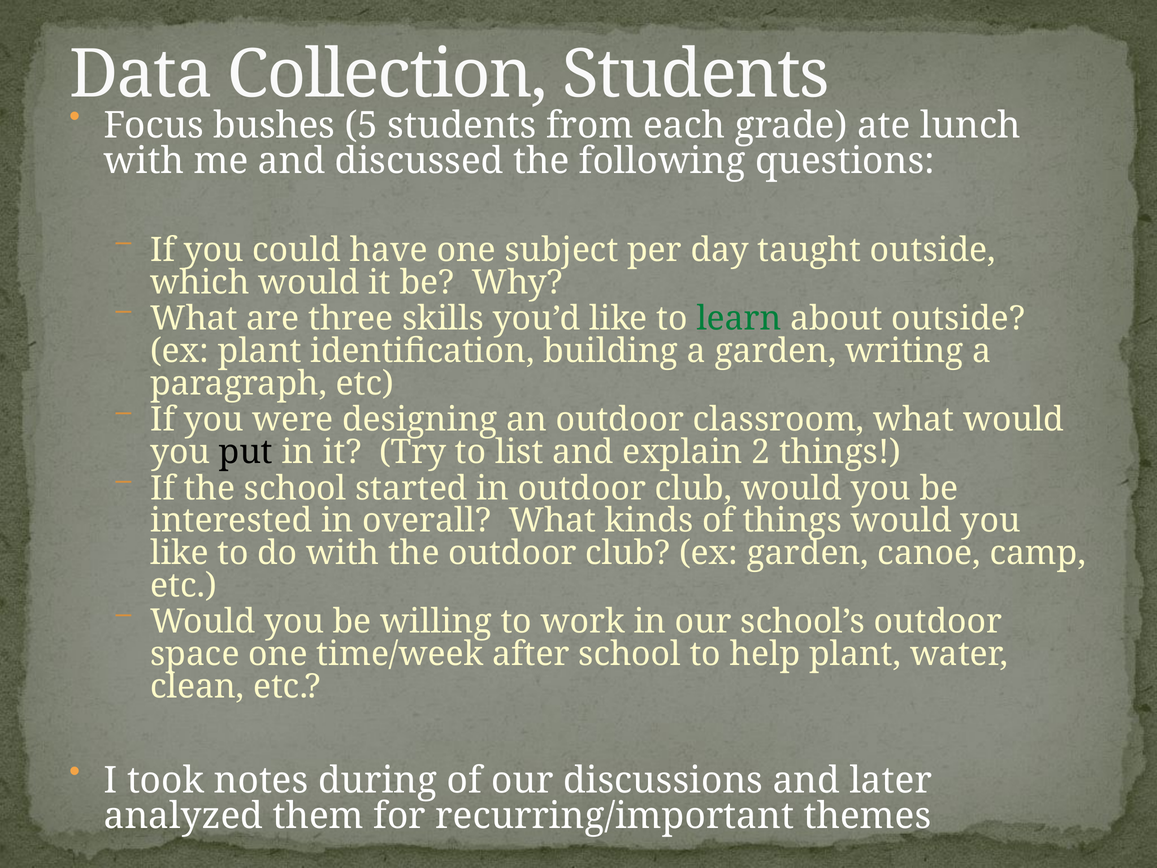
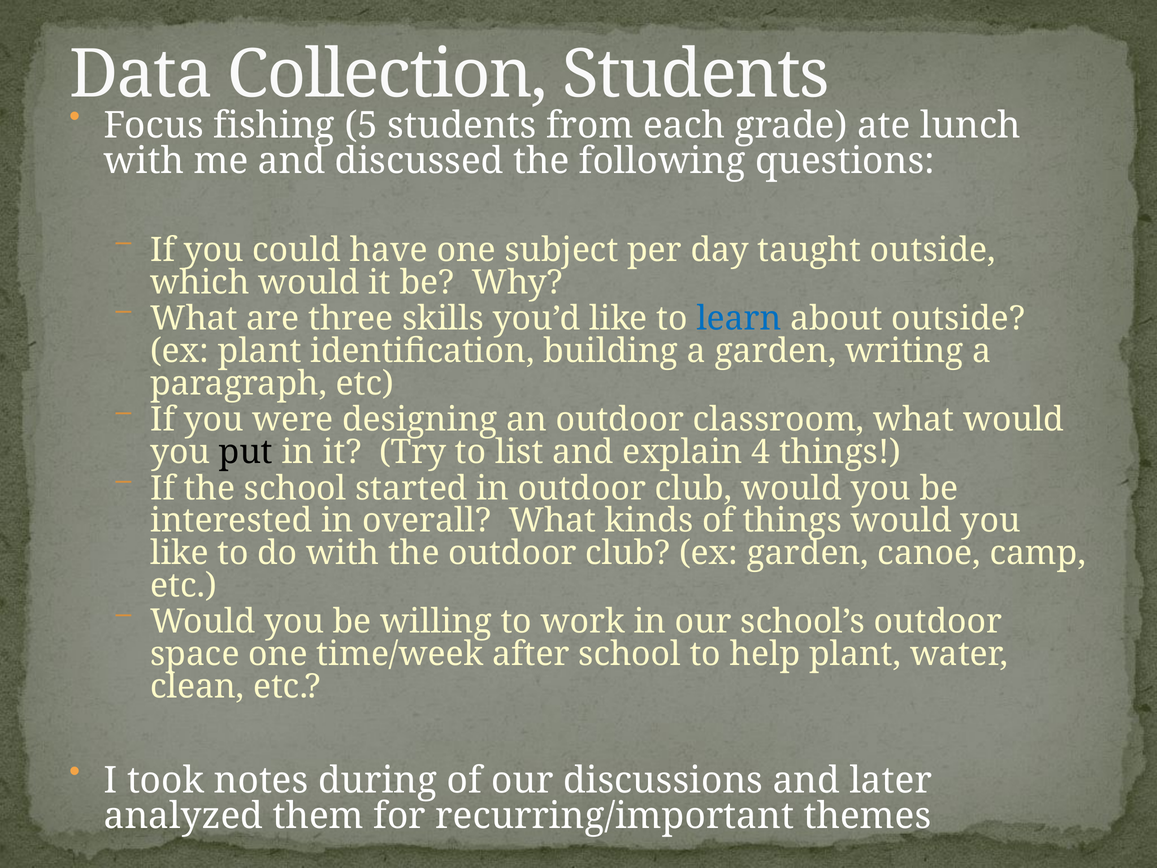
bushes: bushes -> fishing (274, 125)
learn colour: green -> blue (739, 319)
2: 2 -> 4 (761, 452)
